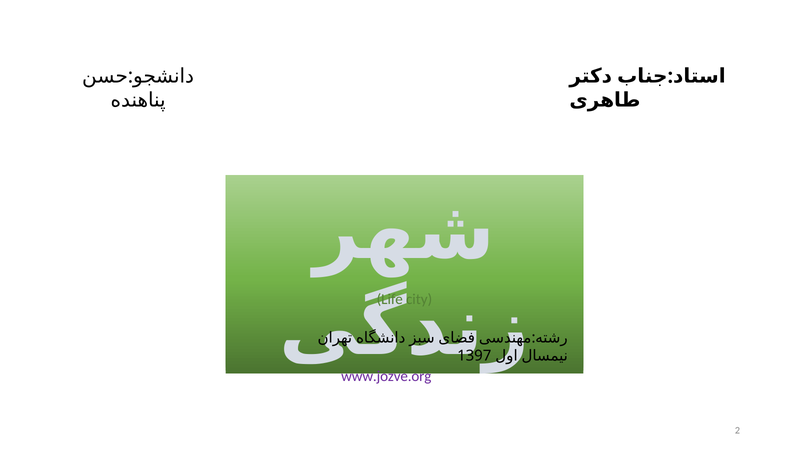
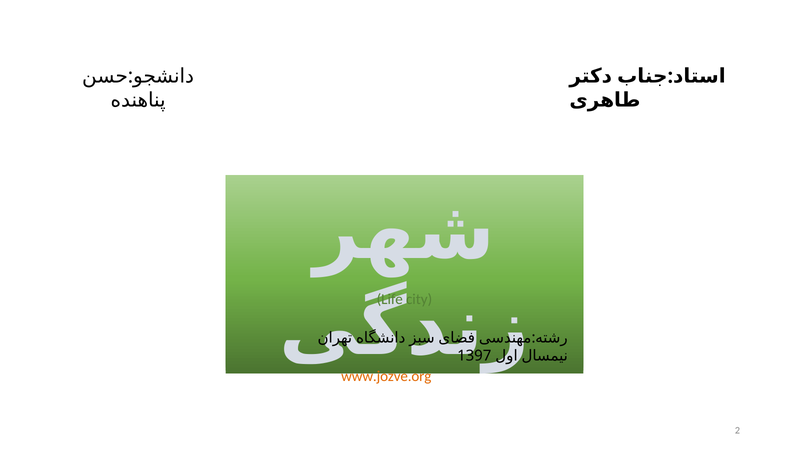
www.jozve.org colour: purple -> orange (386, 376)
